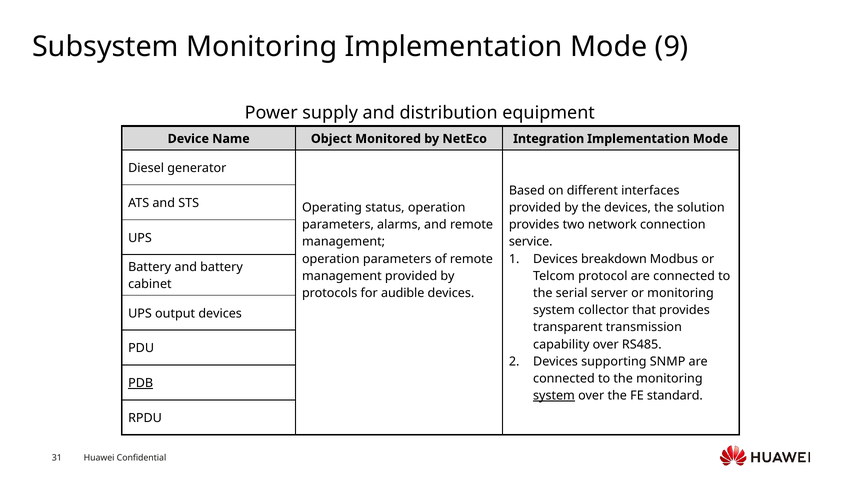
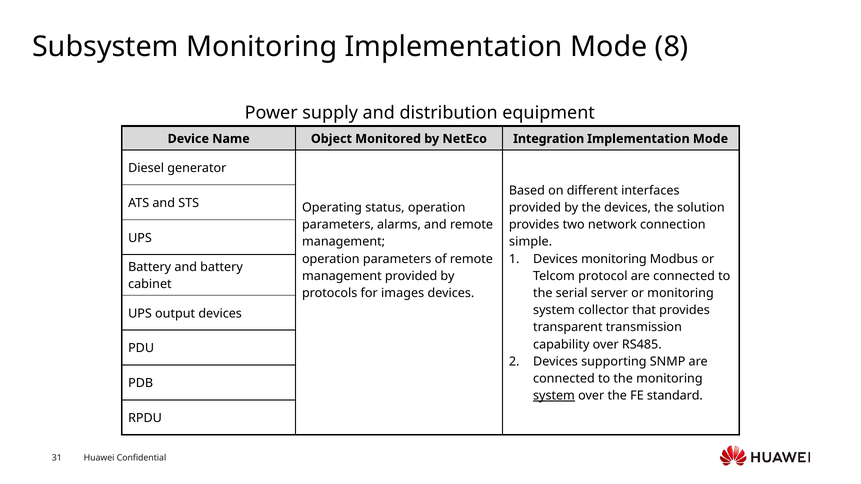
9: 9 -> 8 (672, 47)
service: service -> simple (531, 242)
Devices breakdown: breakdown -> monitoring (614, 259)
audible: audible -> images (403, 293)
PDB underline: present -> none (141, 383)
